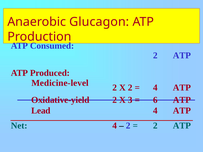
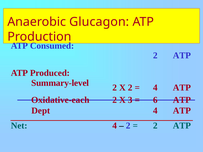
Medicine-level: Medicine-level -> Summary-level (60, 83)
Oxidative-yield: Oxidative-yield -> Oxidative-each (60, 100)
Lead: Lead -> Dept (41, 111)
